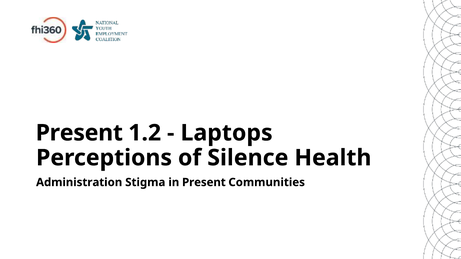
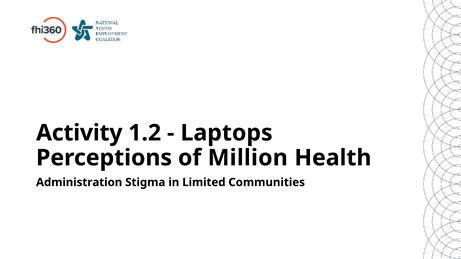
Present: Present -> Activity (79, 133)
Silence: Silence -> Million (248, 158)
in Present: Present -> Limited (204, 183)
